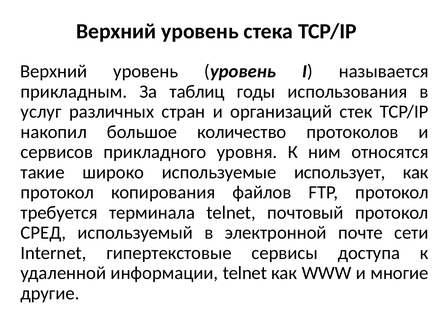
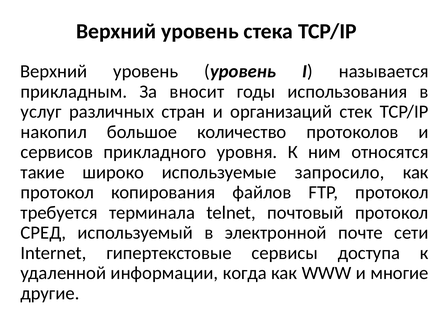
таблиц: таблиц -> вносит (197, 91)
использует: использует -> запросило (340, 172)
информации telnet: telnet -> когда (245, 273)
